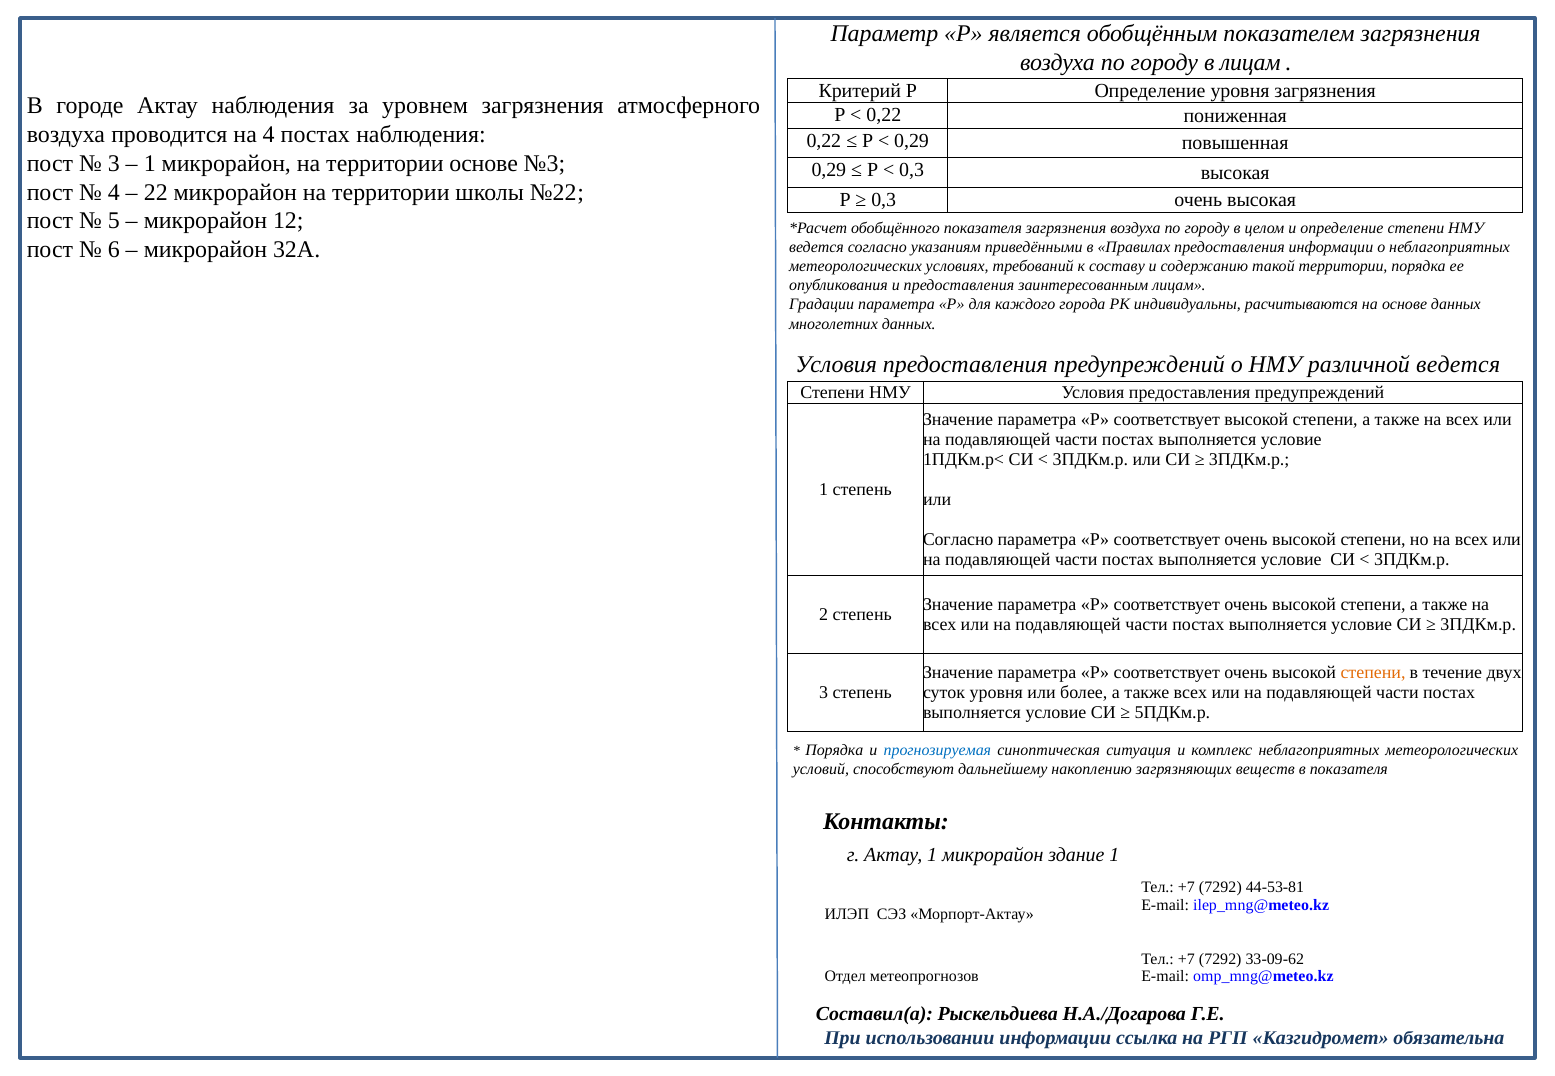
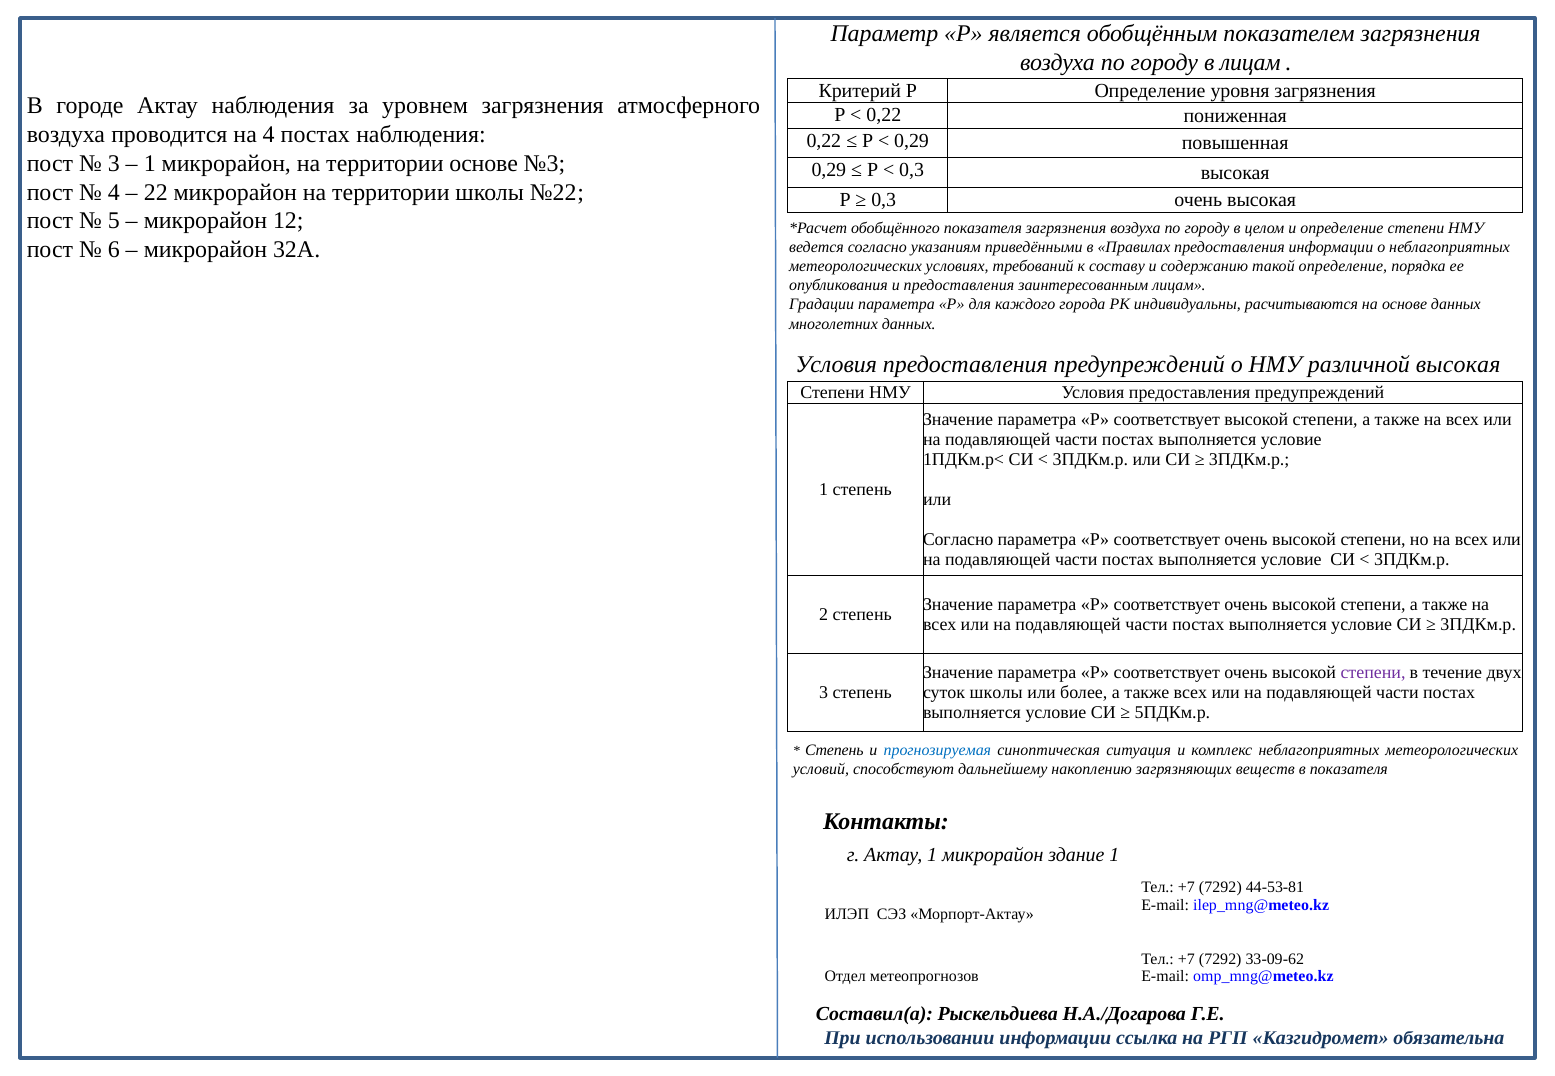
такой территории: территории -> определение (1343, 267)
различной ведется: ведется -> высокая (1458, 365)
степени colour: orange -> purple (1373, 673)
суток уровня: уровня -> школы (996, 693)
Порядка: Порядка -> Степень (834, 751)
